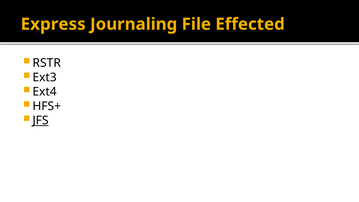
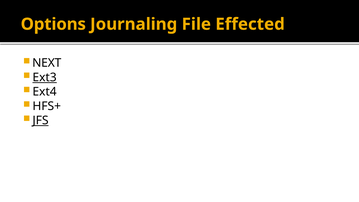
Express: Express -> Options (53, 24)
RSTR: RSTR -> NEXT (47, 63)
Ext3 underline: none -> present (45, 77)
